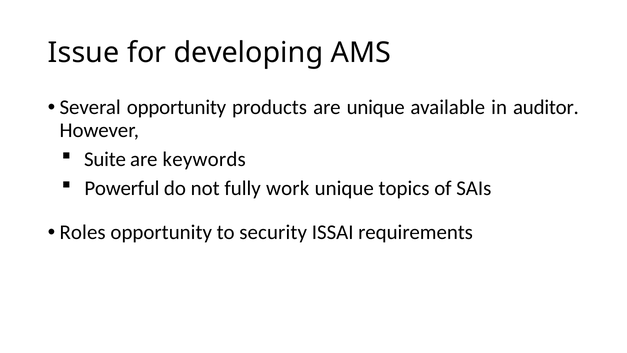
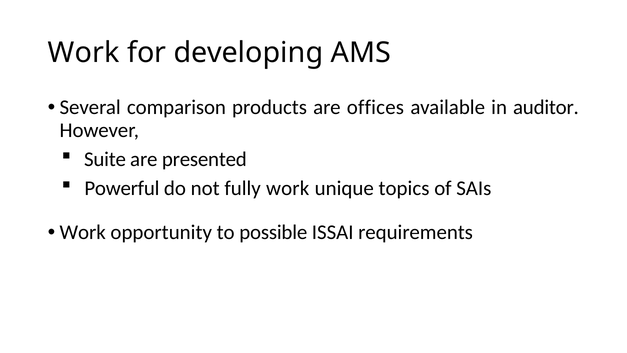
Issue: Issue -> Work (84, 53)
Several opportunity: opportunity -> comparison (176, 107)
are unique: unique -> offices (375, 107)
keywords: keywords -> presented (204, 159)
Roles: Roles -> Work (83, 232)
security: security -> possible (273, 232)
